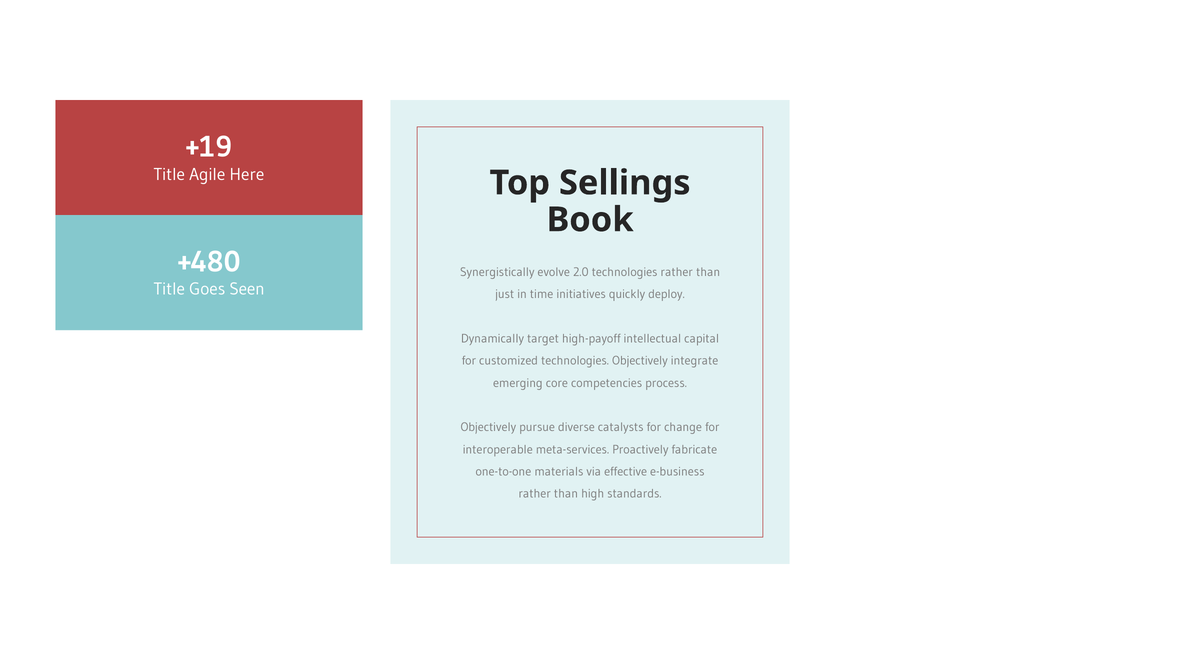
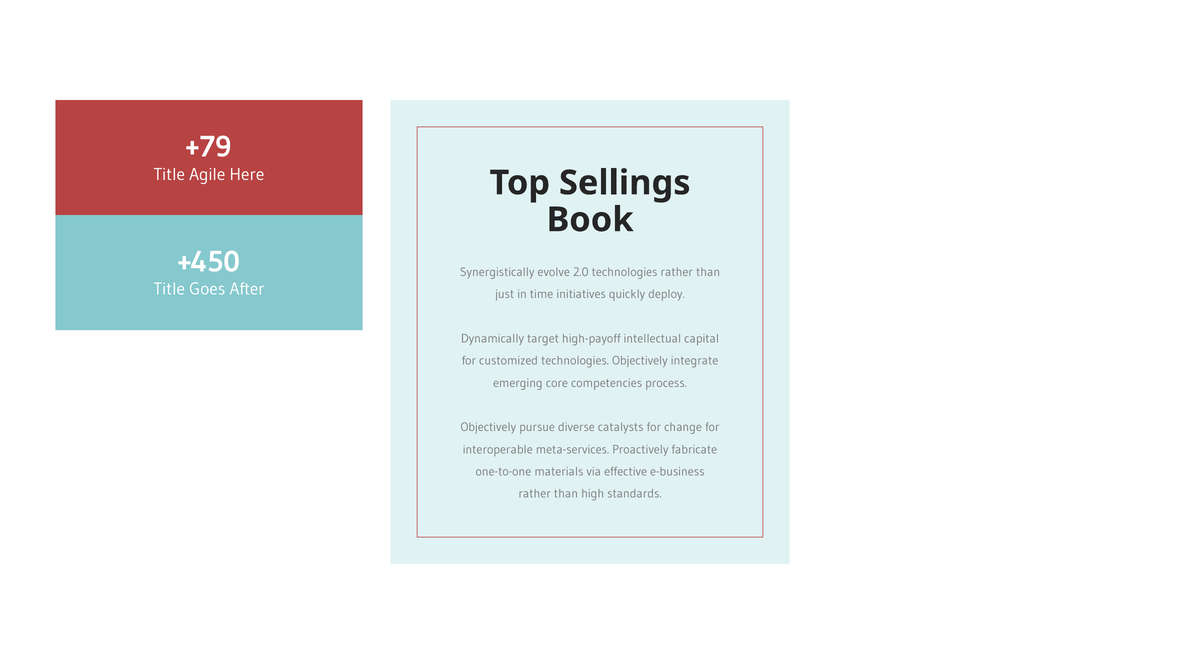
+19: +19 -> +79 (209, 147)
+480: +480 -> +450 (209, 262)
Seen: Seen -> After (247, 289)
